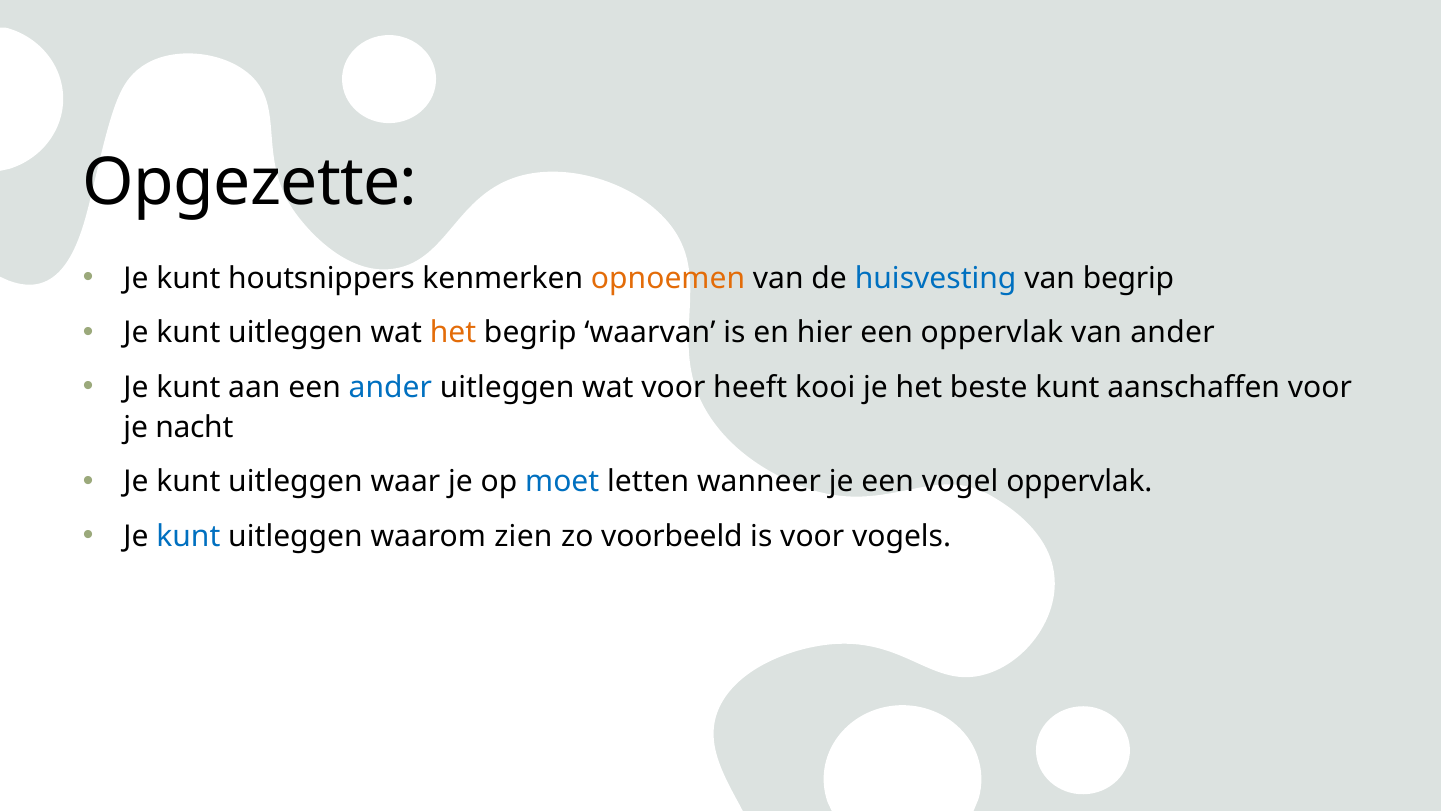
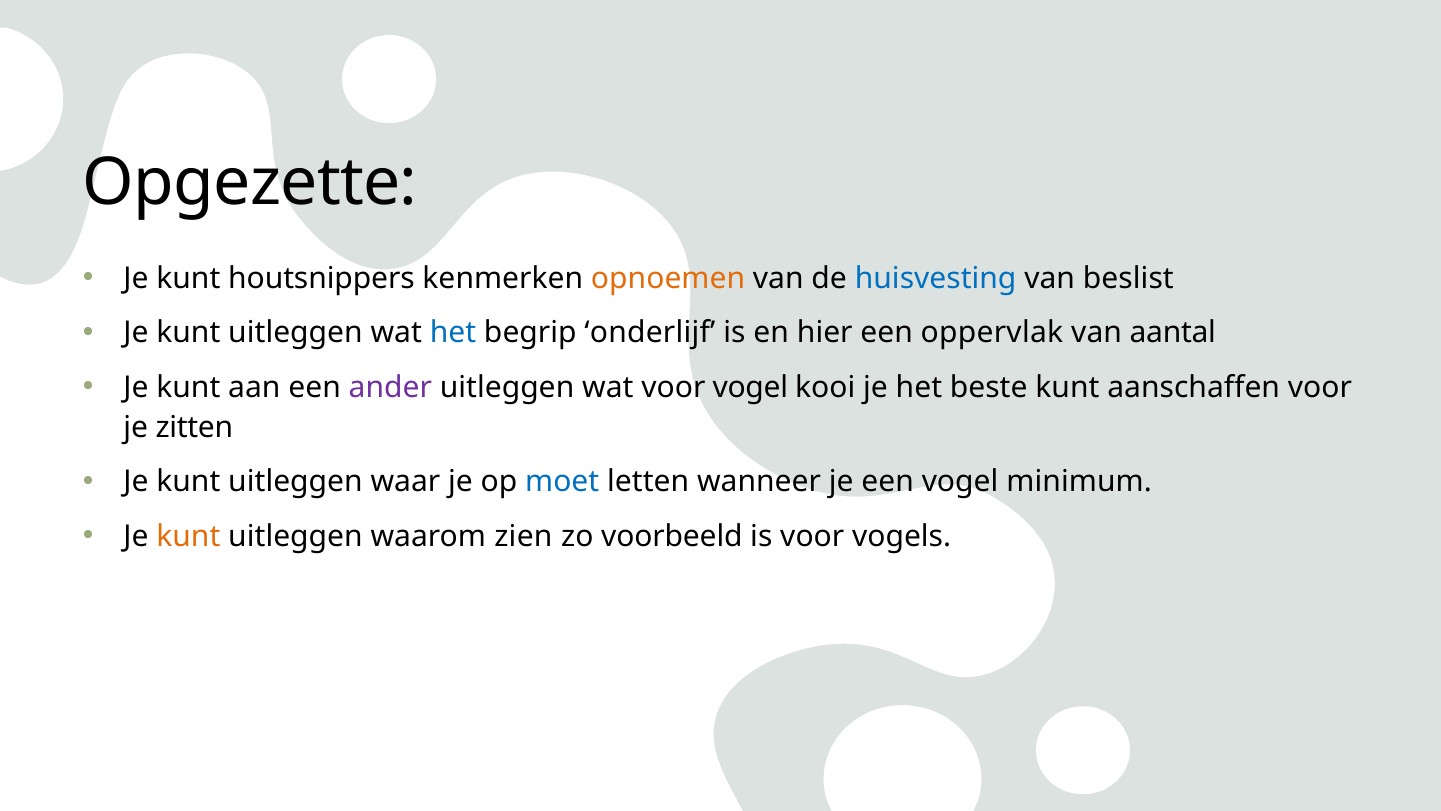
van begrip: begrip -> beslist (1128, 278)
het colour: orange -> blue (453, 333)
waarvan: waarvan -> onderlijf (650, 333)
van ander: ander -> aantal (1173, 333)
ander colour: blue -> purple (390, 387)
voor heeft: heeft -> vogel (750, 387)
nacht: nacht -> zitten (194, 427)
vogel oppervlak: oppervlak -> minimum (1079, 482)
kunt colour: blue -> orange (188, 536)
